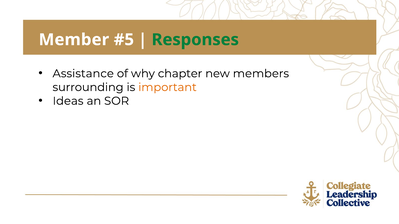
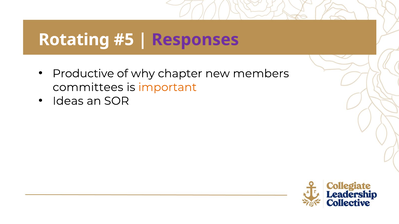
Member: Member -> Rotating (74, 40)
Responses colour: green -> purple (195, 40)
Assistance: Assistance -> Productive (83, 74)
surrounding: surrounding -> committees (88, 87)
